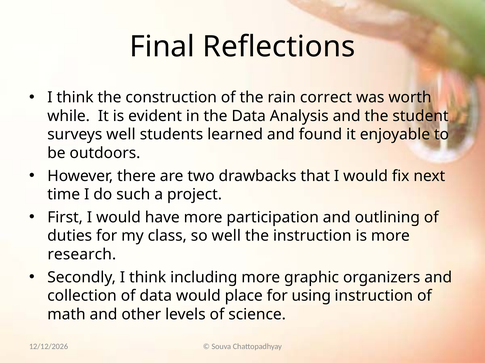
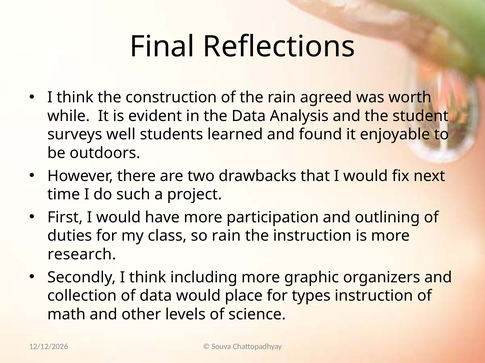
correct: correct -> agreed (326, 98)
so well: well -> rain (226, 236)
using: using -> types (311, 296)
